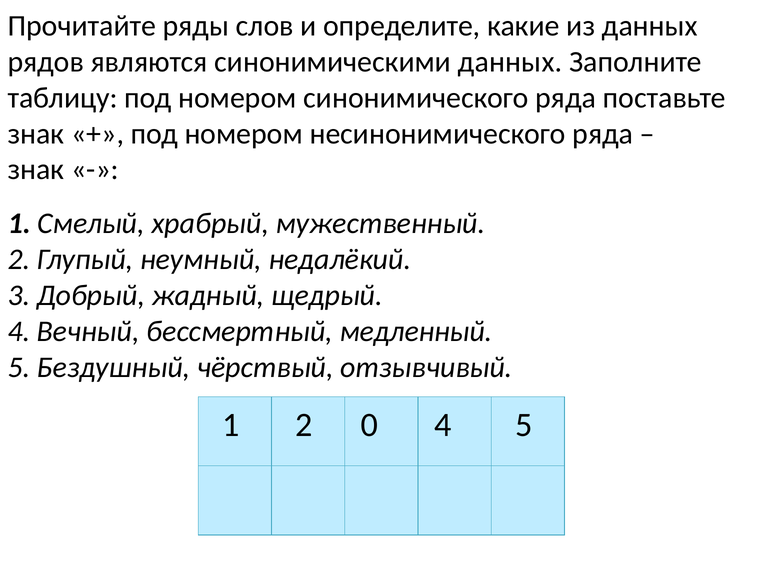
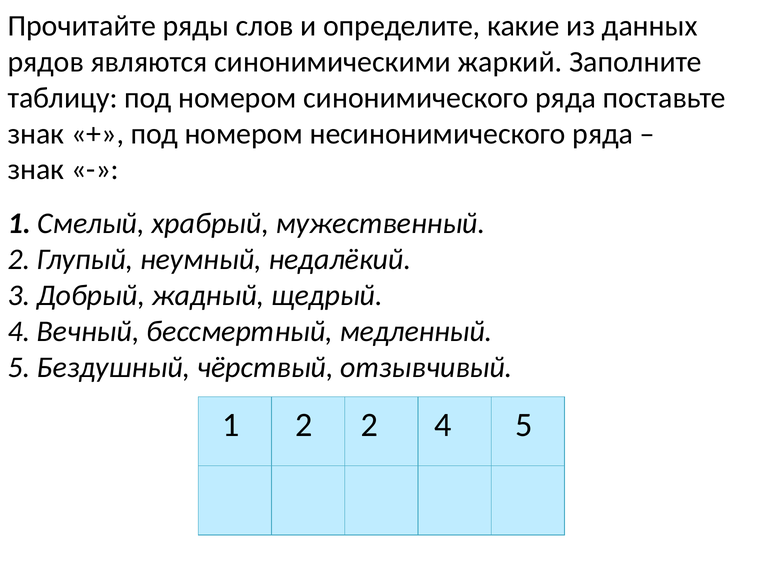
синонимическими данных: данных -> жаркий (510, 62)
2 0: 0 -> 2 (370, 425)
